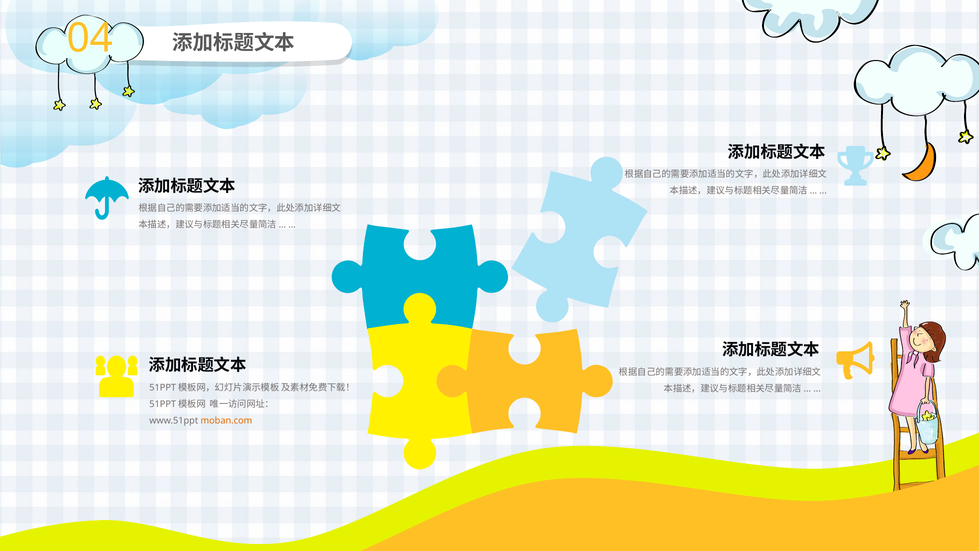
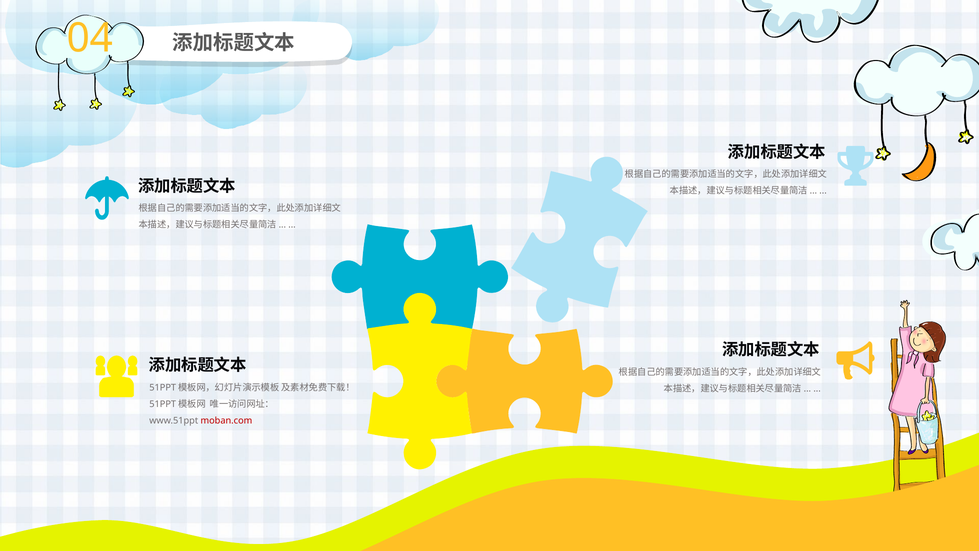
moban.com colour: orange -> red (226, 421)
